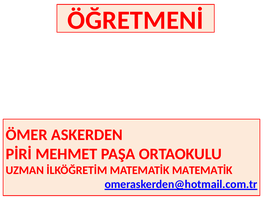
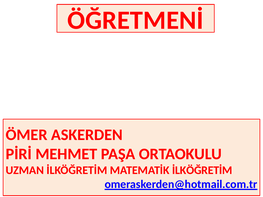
MATEMATİK MATEMATİK: MATEMATİK -> İLKÖĞRETİM (202, 171)
